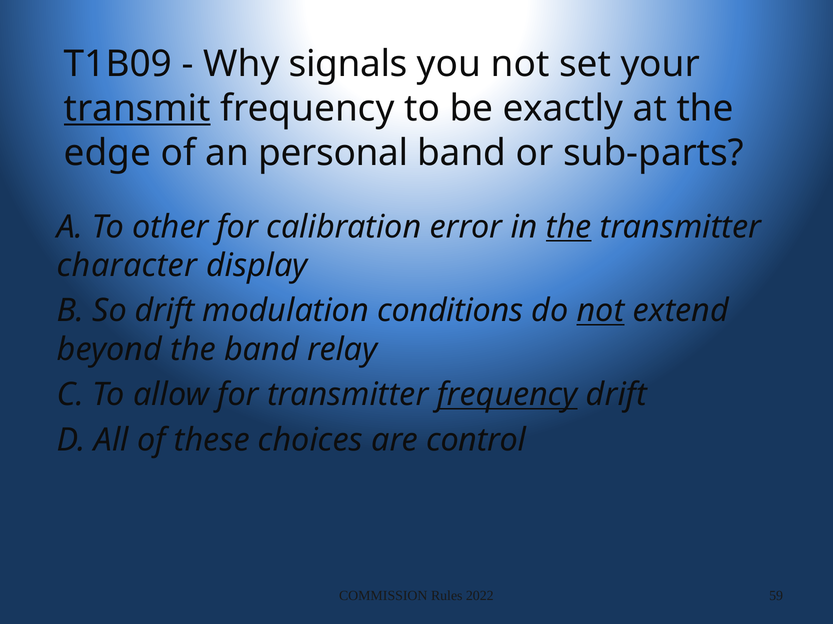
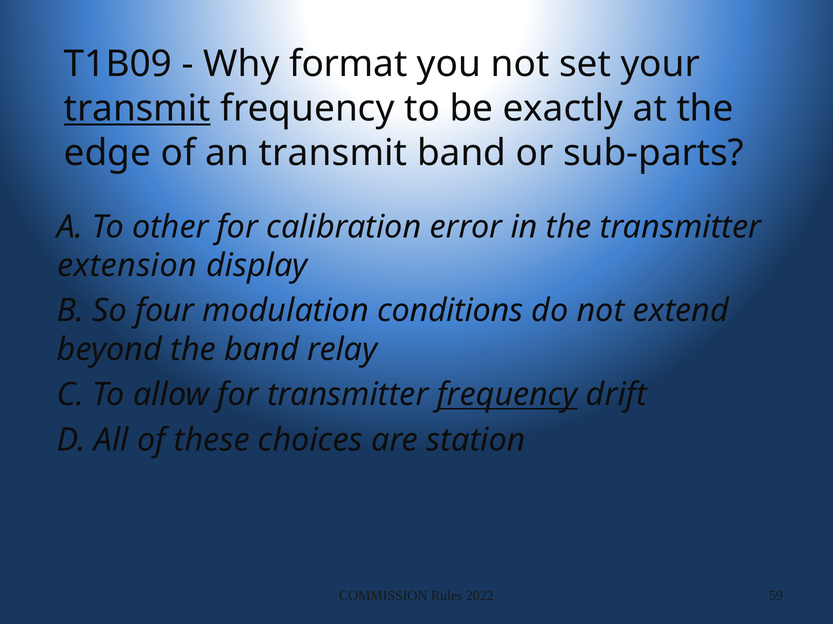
signals: signals -> format (348, 64)
an personal: personal -> transmit (333, 153)
the underline: present -> none (569, 227)
character: character -> extension (127, 266)
So drift: drift -> four (165, 311)
not underline: present -> none (601, 311)
control: control -> station (476, 441)
